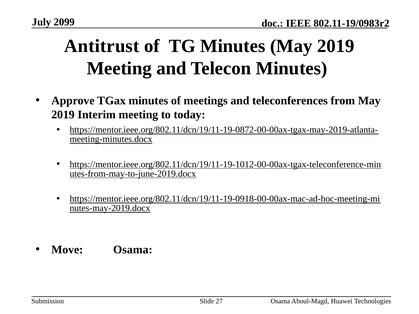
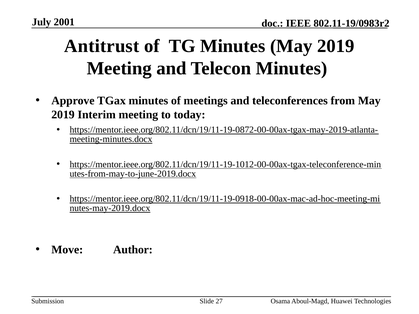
2099: 2099 -> 2001 (64, 22)
Move Osama: Osama -> Author (133, 250)
